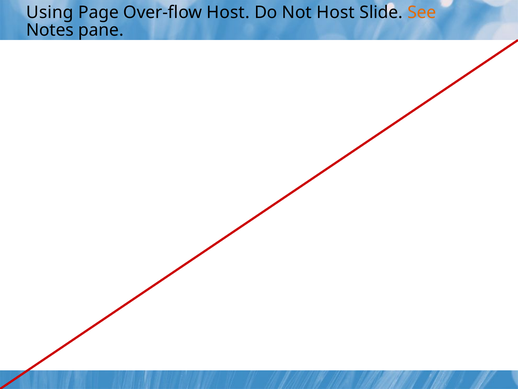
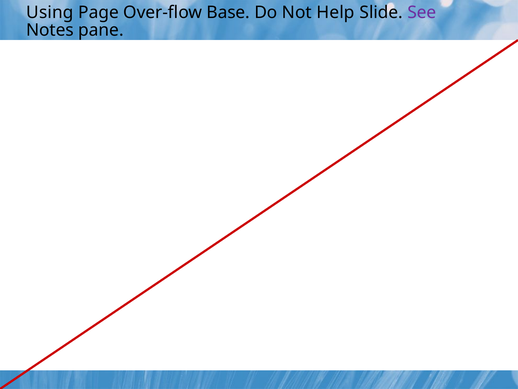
Over-flow Host: Host -> Base (228, 13)
Not Host: Host -> Help (336, 13)
See colour: orange -> purple (422, 13)
